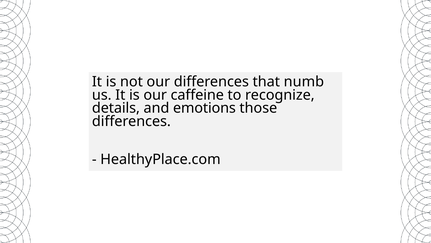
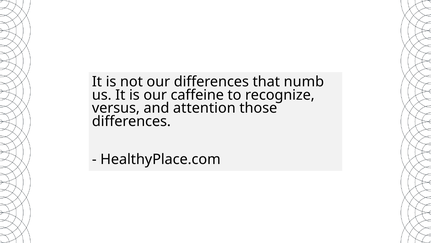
details: details -> versus (116, 108)
emotions: emotions -> attention (204, 108)
